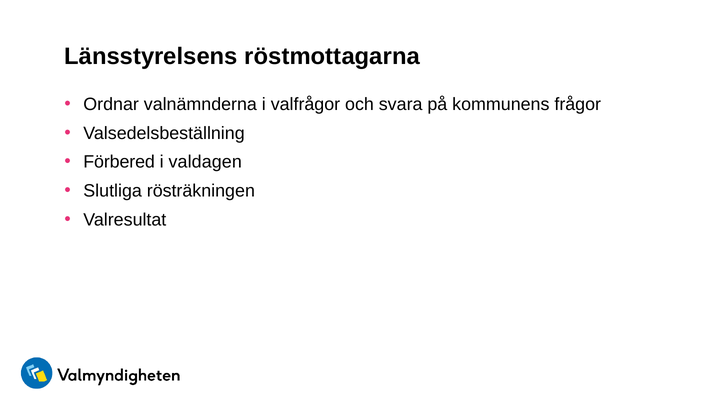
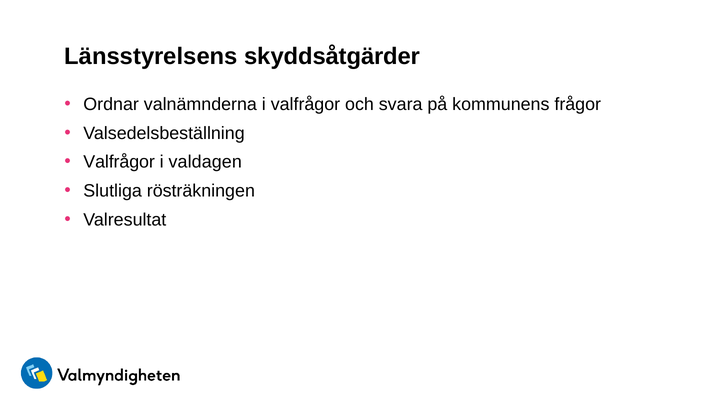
röstmottagarna: röstmottagarna -> skyddsåtgärder (332, 56)
Förbered: Förbered -> Valfrågor (119, 162)
